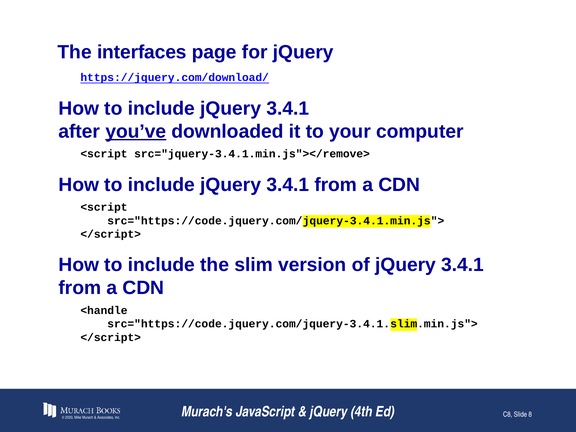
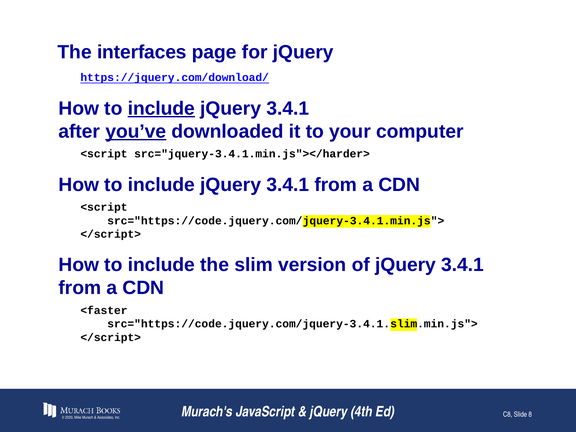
include underline: none -> present (161, 108)
src="jquery-3.4.1.min.js"></remove>: src="jquery-3.4.1.min.js"></remove> -> src="jquery-3.4.1.min.js"></harder> (252, 154)
<handle: <handle -> <faster (104, 310)
